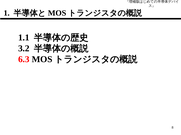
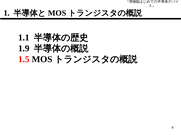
3.2: 3.2 -> 1.9 (24, 49)
6.3: 6.3 -> 1.5 (24, 60)
